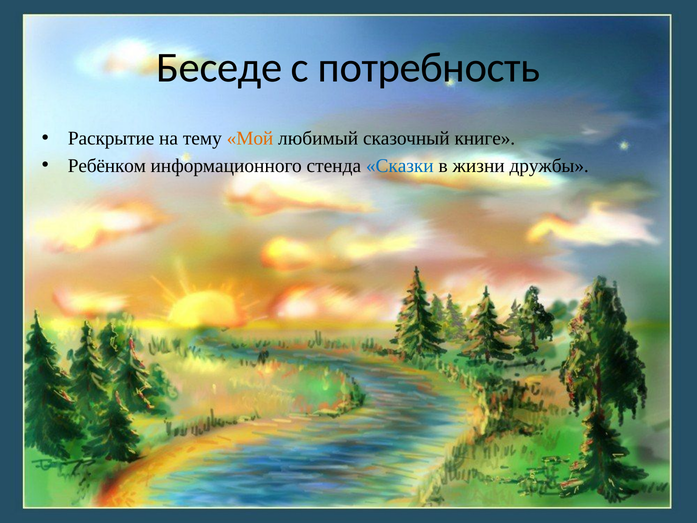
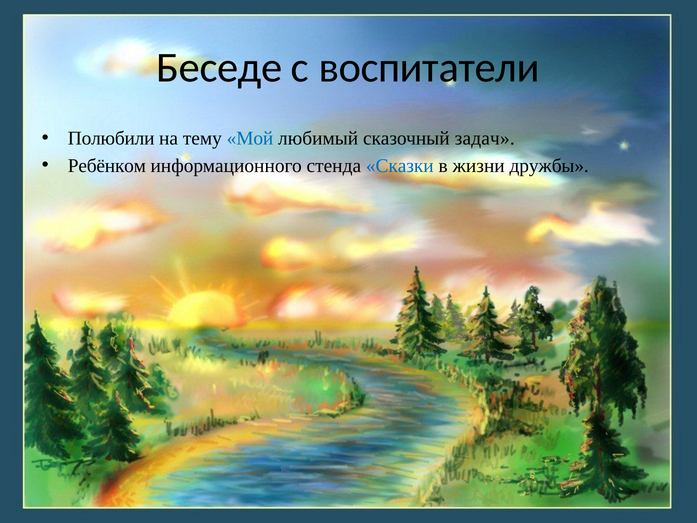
потребность: потребность -> воспитатели (429, 67)
Раскрытие: Раскрытие -> Полюбили (111, 138)
Мой colour: orange -> blue (250, 138)
книге: книге -> задач (485, 138)
